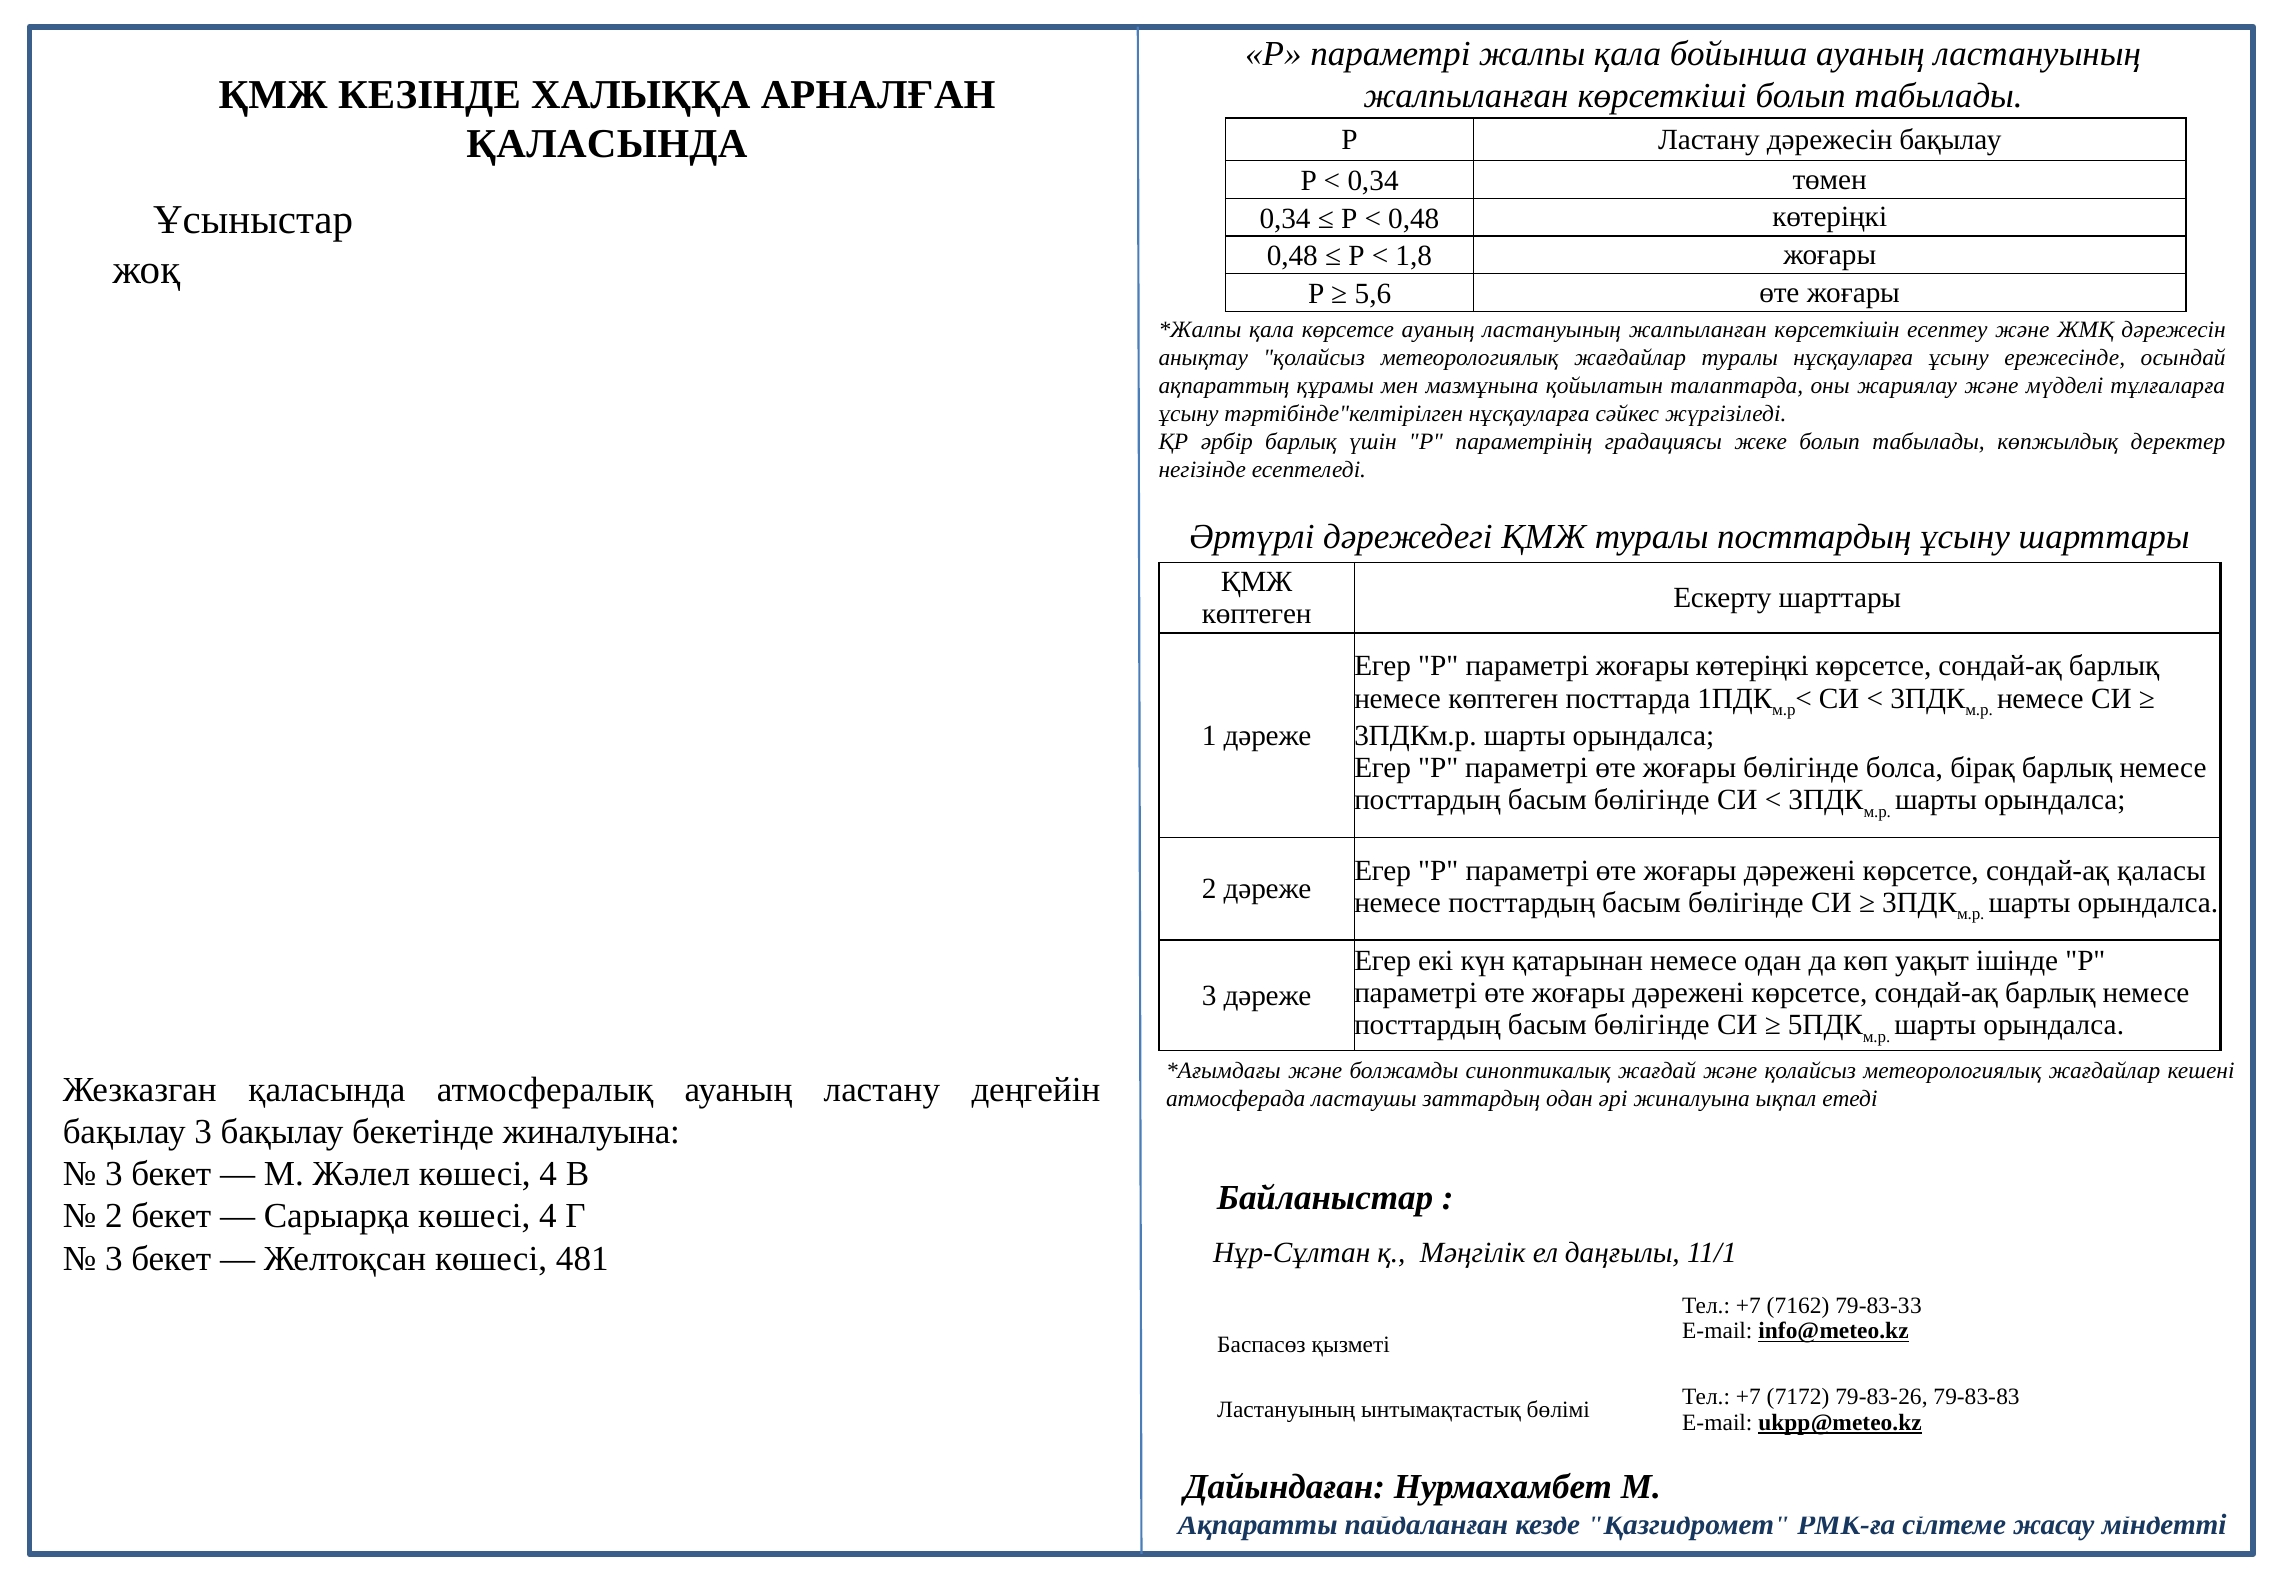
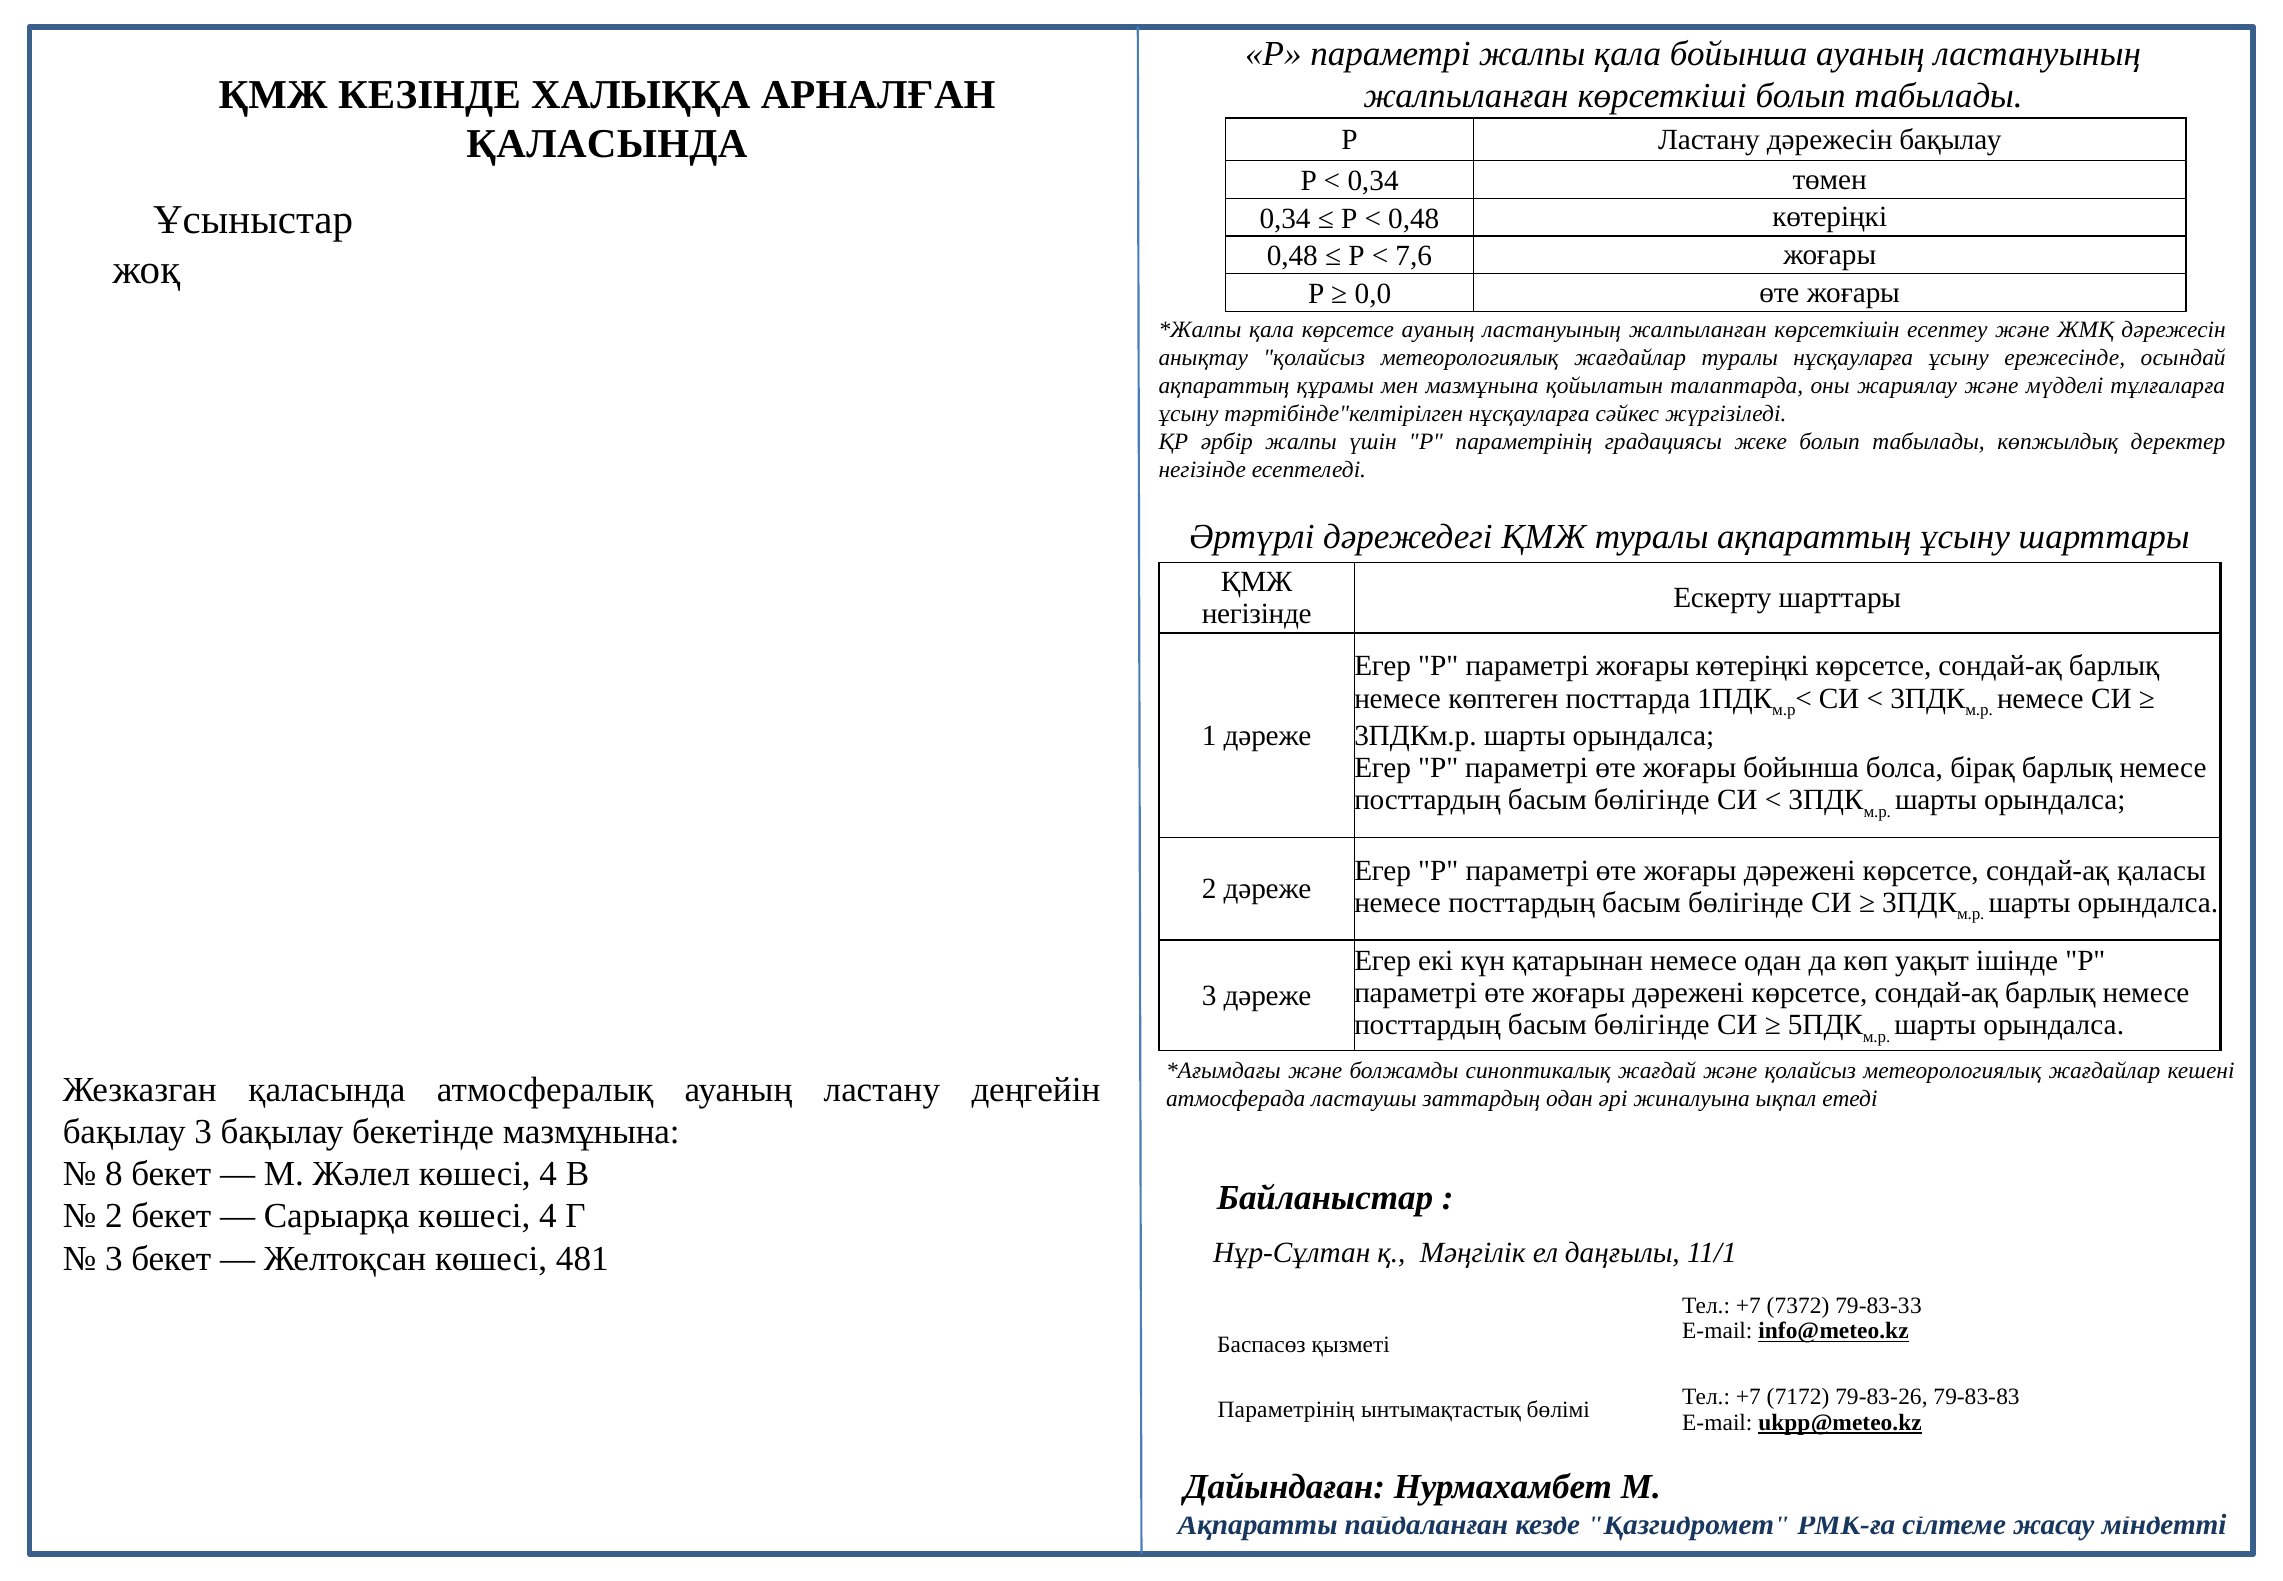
1,8: 1,8 -> 7,6 (1414, 256)
5,6: 5,6 -> 0,0 (1373, 294)
әрбір барлық: барлық -> жалпы (1301, 442)
туралы посттардың: посттардың -> ақпараттың (1814, 536)
көптеген: көптеген -> негізінде (1257, 614)
жоғары бөлігінде: бөлігінде -> бойынша (1801, 767)
бекетінде жиналуына: жиналуына -> мазмұнына (591, 1132)
3: 3 -> 8 (114, 1174)
7162: 7162 -> 7372 (1798, 1305)
Ластануының: Ластануының -> Параметрінің (1286, 1409)
